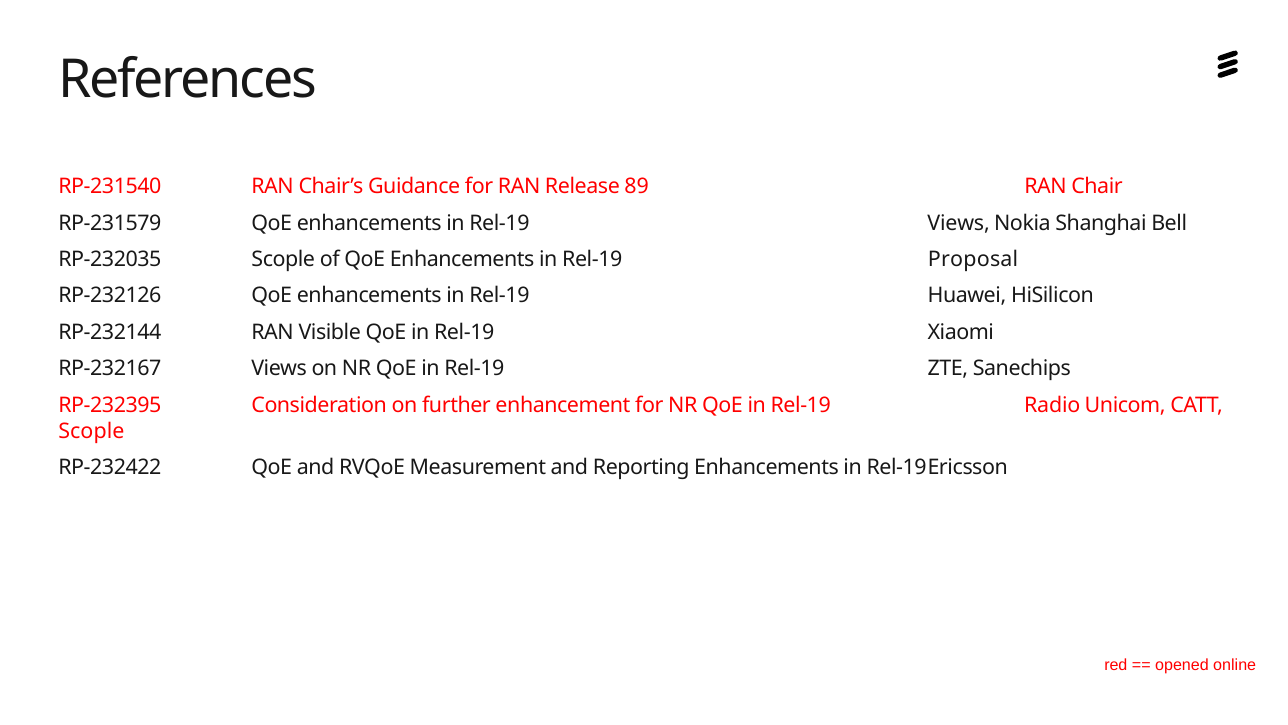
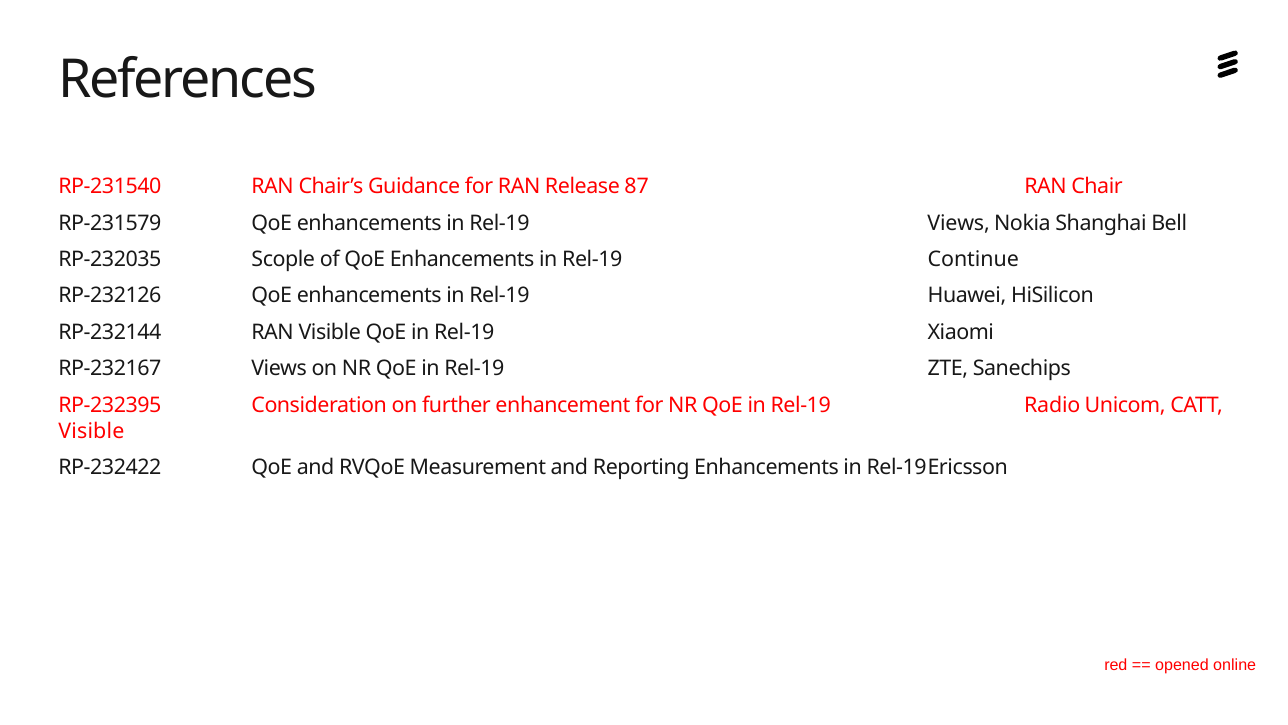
89: 89 -> 87 (637, 186)
Proposal: Proposal -> Continue (973, 259)
Scople: Scople -> Visible (91, 431)
